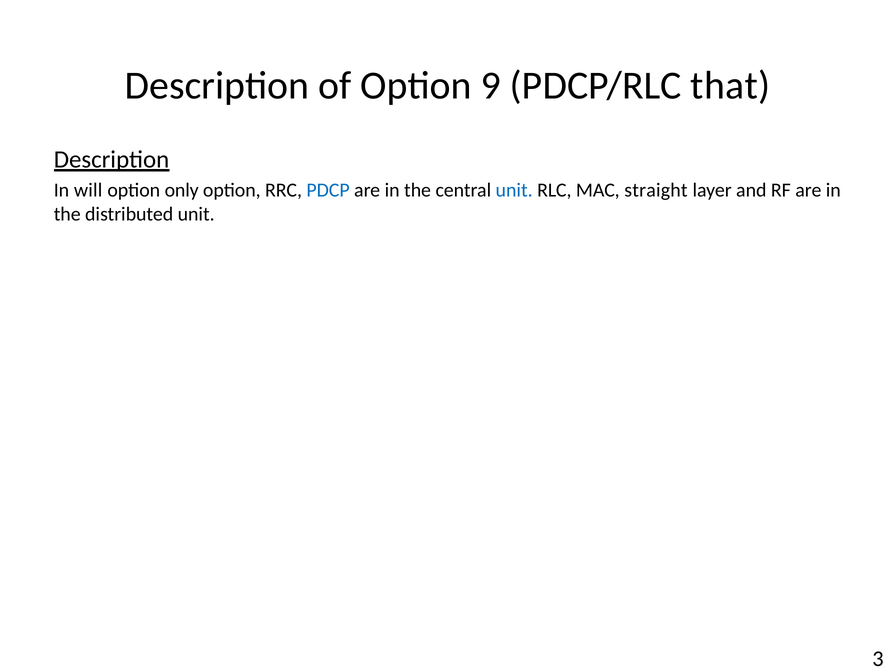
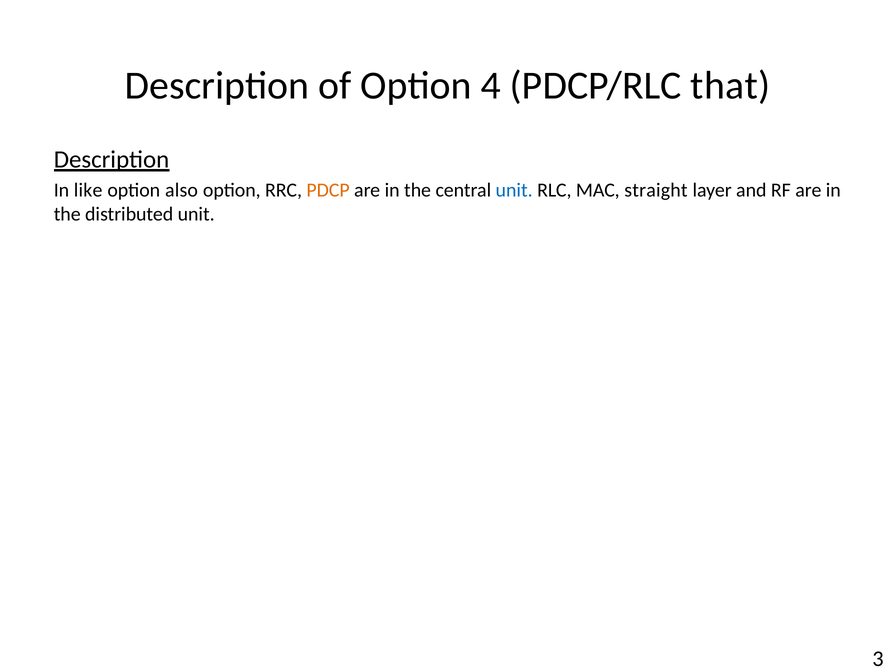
9: 9 -> 4 (491, 86)
will: will -> like (88, 190)
only: only -> also (181, 190)
PDCP colour: blue -> orange (328, 190)
